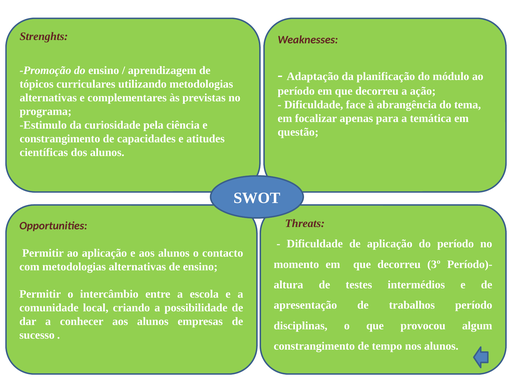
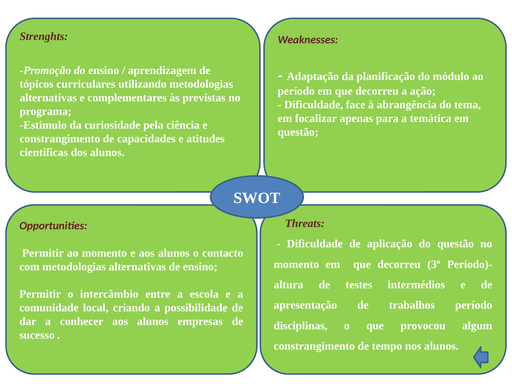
do período: período -> questão (456, 244)
ao aplicação: aplicação -> momento (104, 253)
